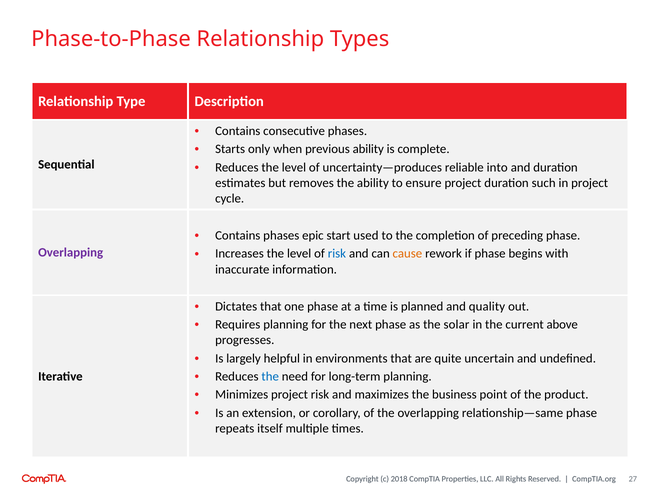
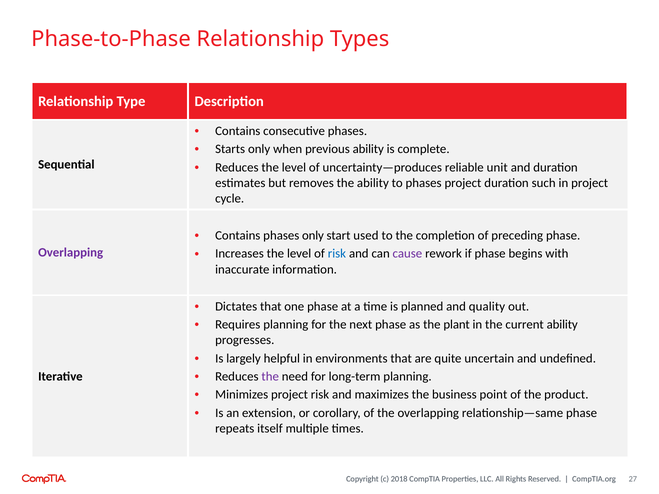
into: into -> unit (497, 167)
to ensure: ensure -> phases (424, 183)
phases epic: epic -> only (313, 236)
cause colour: orange -> purple (407, 254)
solar: solar -> plant (457, 325)
current above: above -> ability (562, 325)
the colour: blue -> purple (270, 377)
